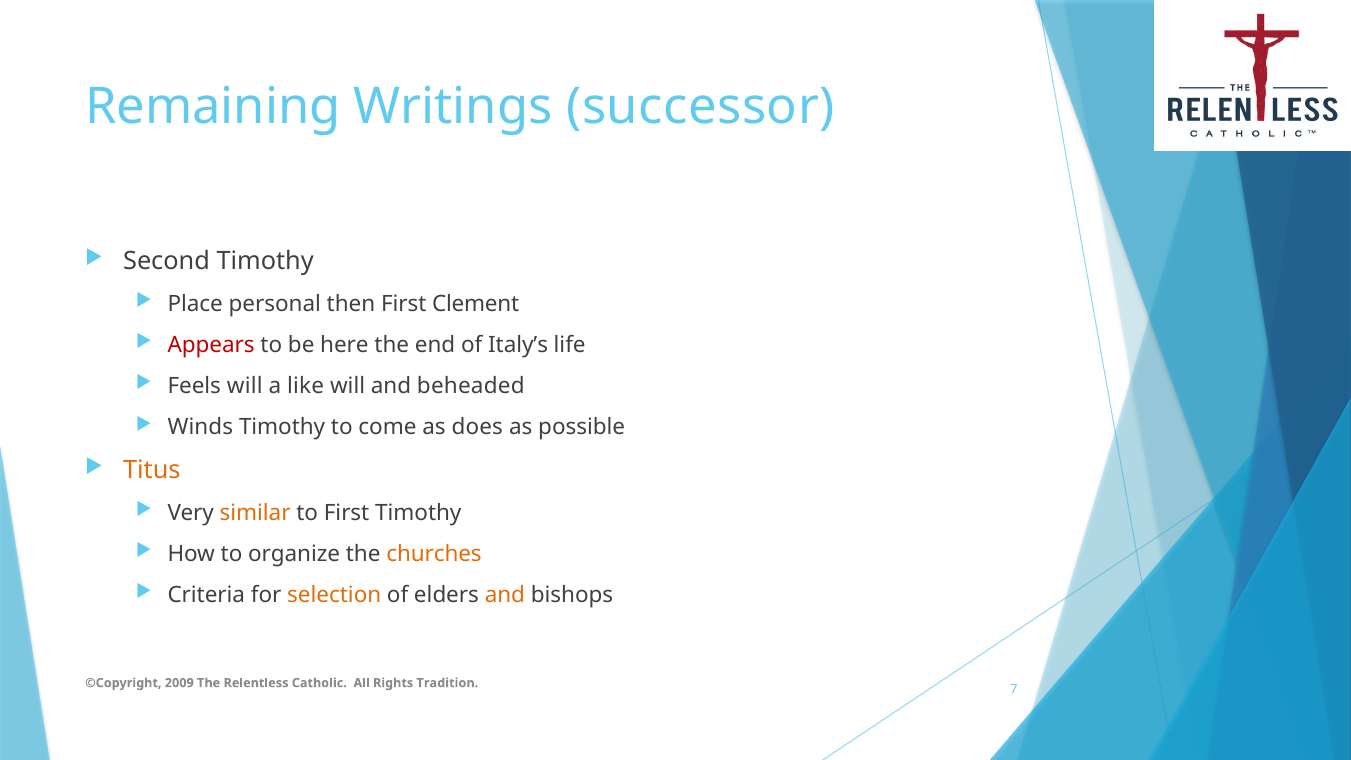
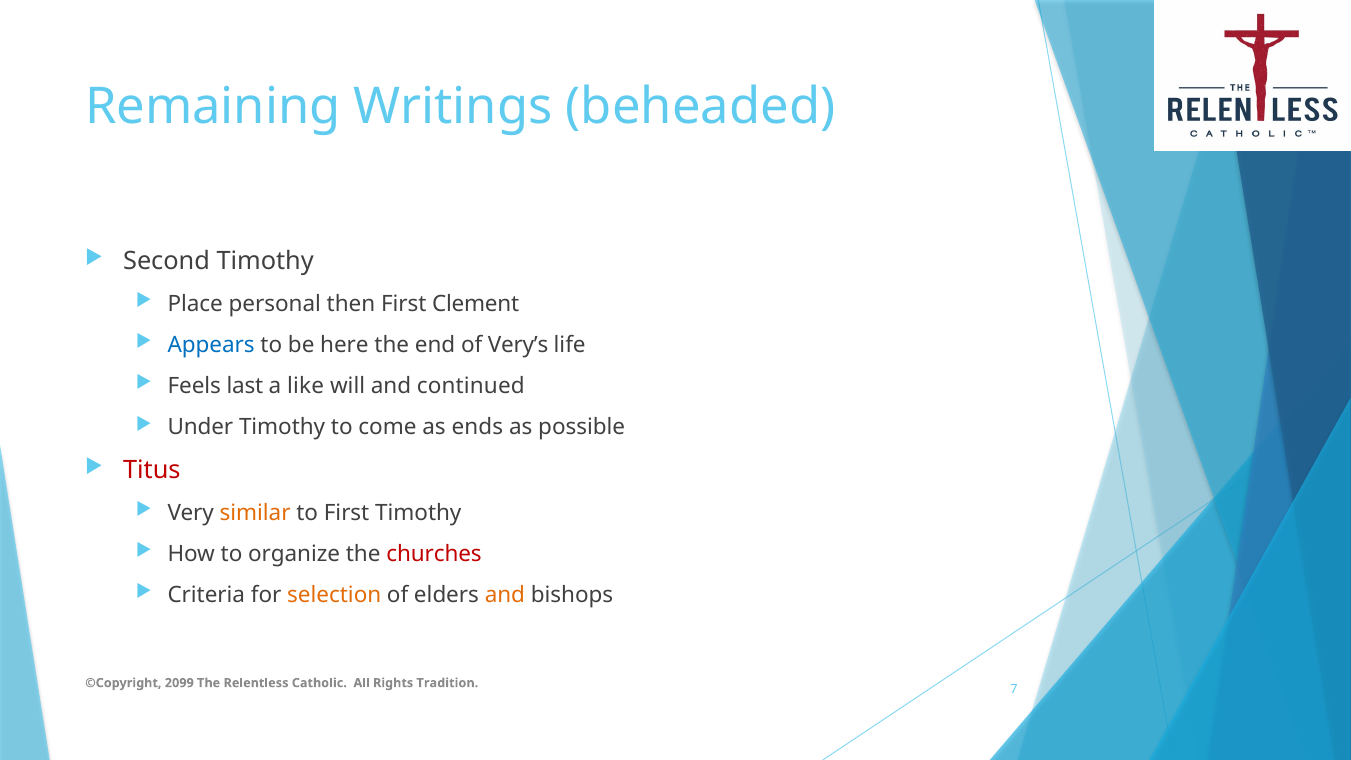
successor: successor -> beheaded (701, 107)
Appears colour: red -> blue (211, 345)
Italy’s: Italy’s -> Very’s (518, 345)
Feels will: will -> last (245, 386)
beheaded: beheaded -> continued (471, 386)
Winds: Winds -> Under (200, 427)
does: does -> ends (477, 427)
Titus colour: orange -> red (152, 470)
churches colour: orange -> red (434, 554)
2009: 2009 -> 2099 (179, 683)
